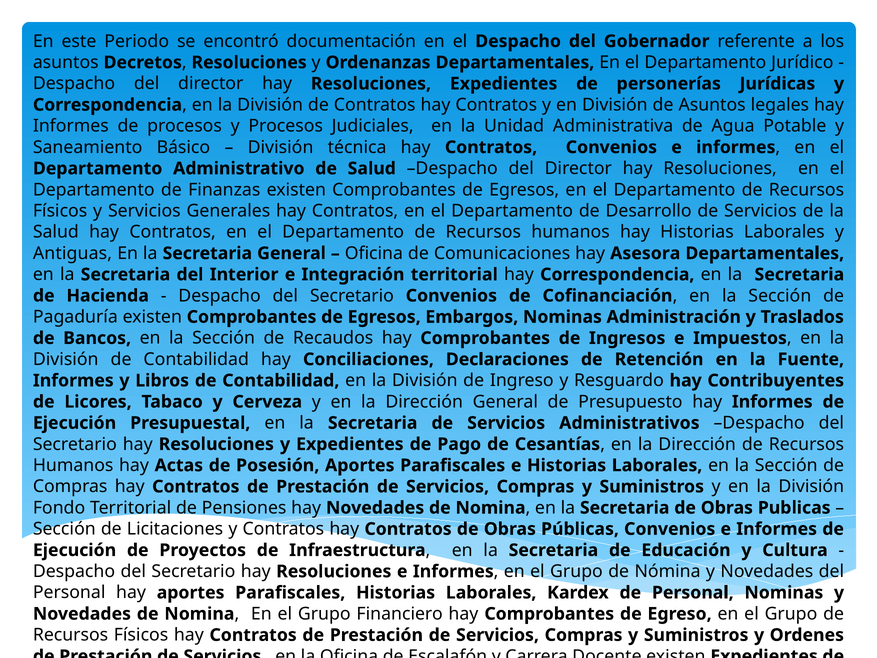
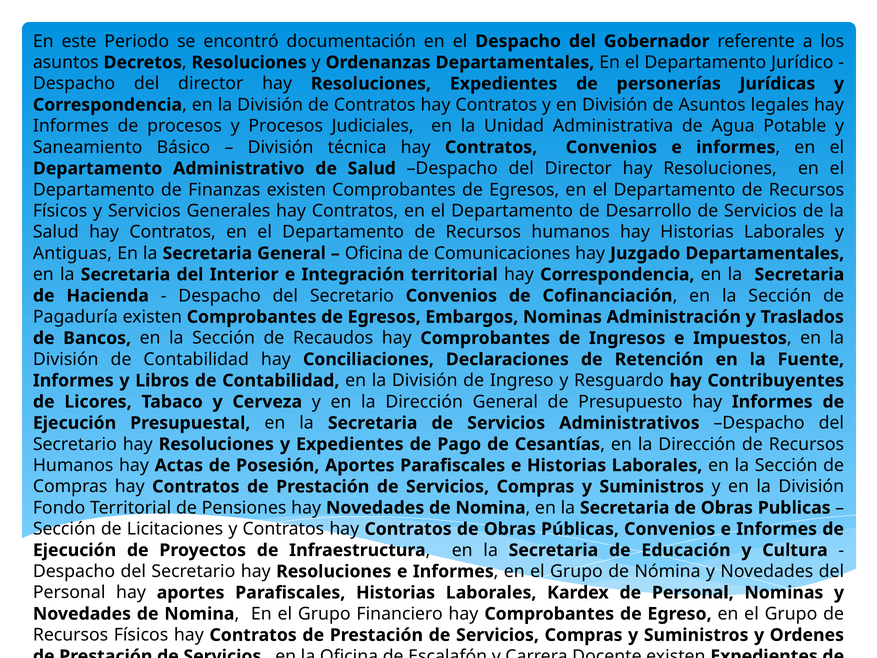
Asesora: Asesora -> Juzgado (645, 253)
